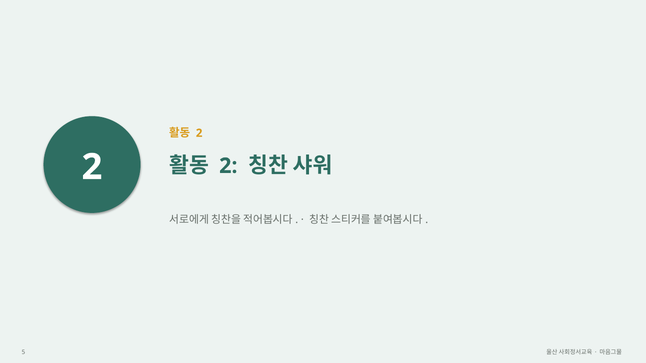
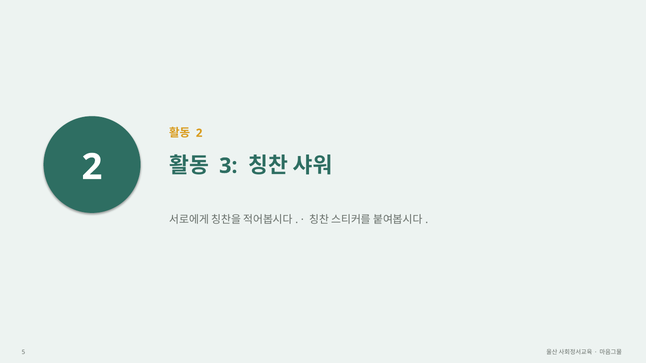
2: 2 -> 3 (228, 166)
